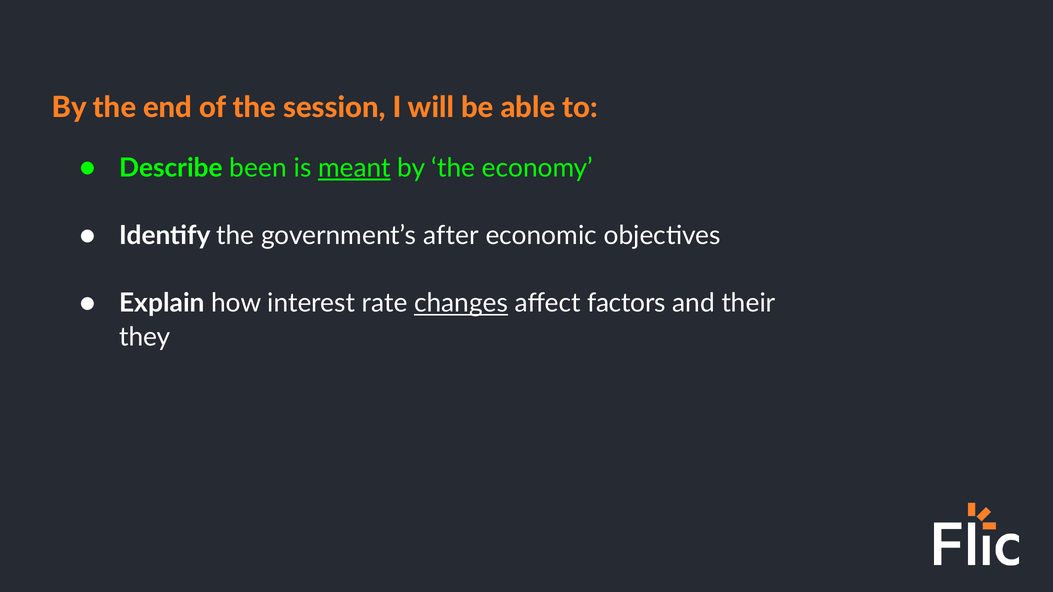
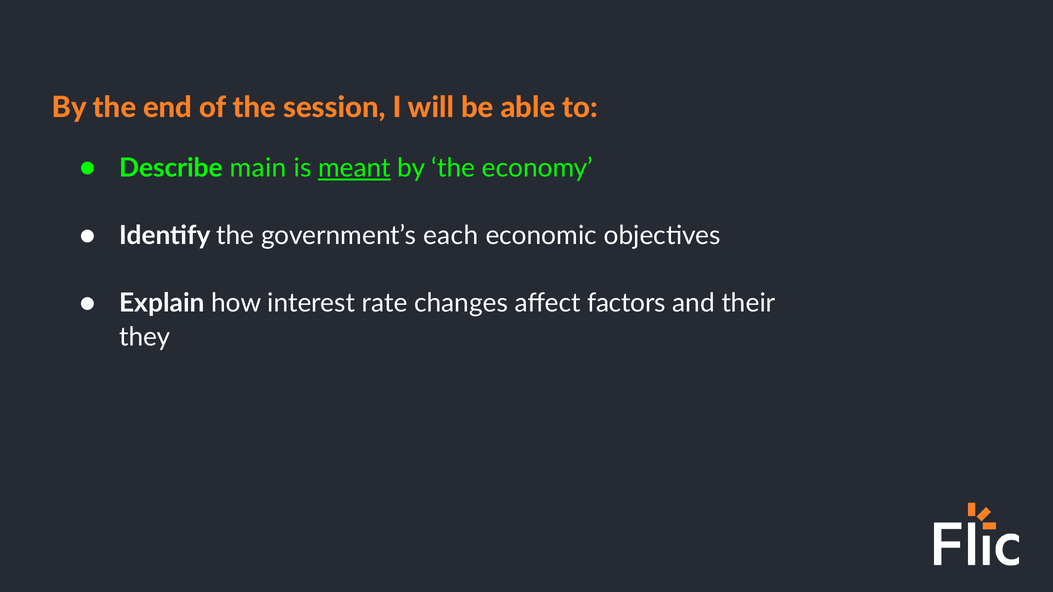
been: been -> main (258, 168)
after: after -> each (451, 236)
changes underline: present -> none (461, 303)
